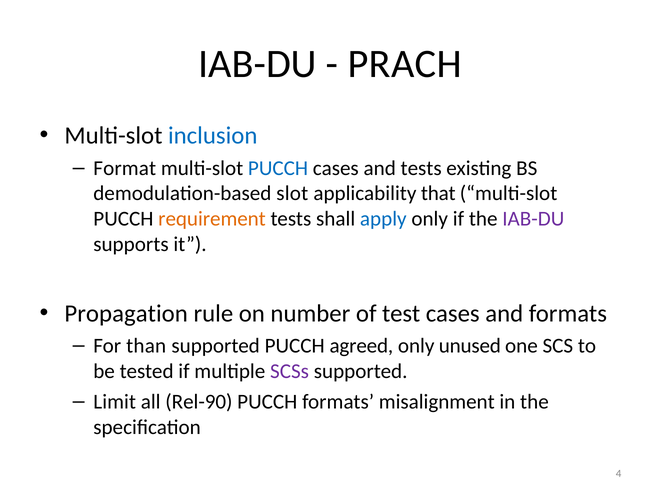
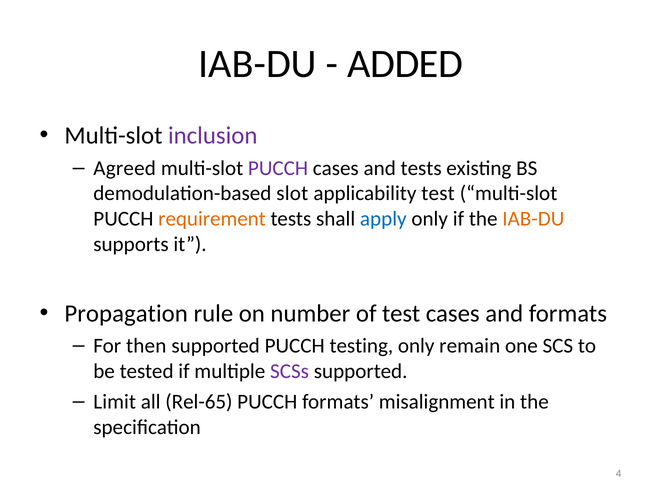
PRACH: PRACH -> ADDED (405, 64)
inclusion colour: blue -> purple (213, 136)
Format: Format -> Agreed (125, 168)
PUCCH colour: blue -> purple (278, 168)
applicability that: that -> test (438, 193)
IAB-DU colour: purple -> orange (533, 219)
than: than -> then (146, 346)
agreed: agreed -> testing (361, 346)
unused: unused -> remain (470, 346)
Rel-90: Rel-90 -> Rel-65 (199, 402)
